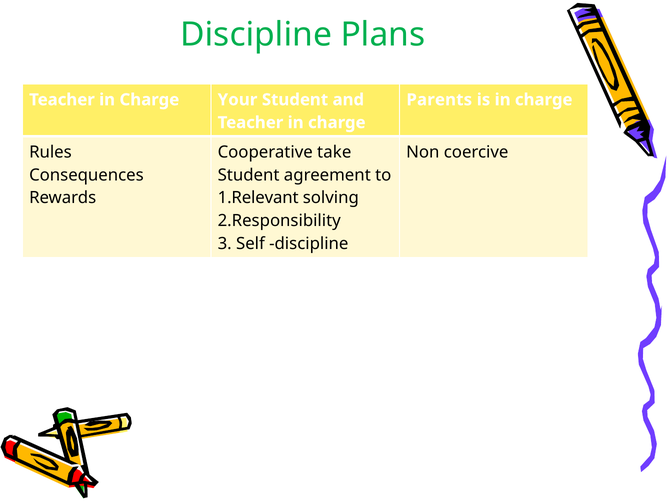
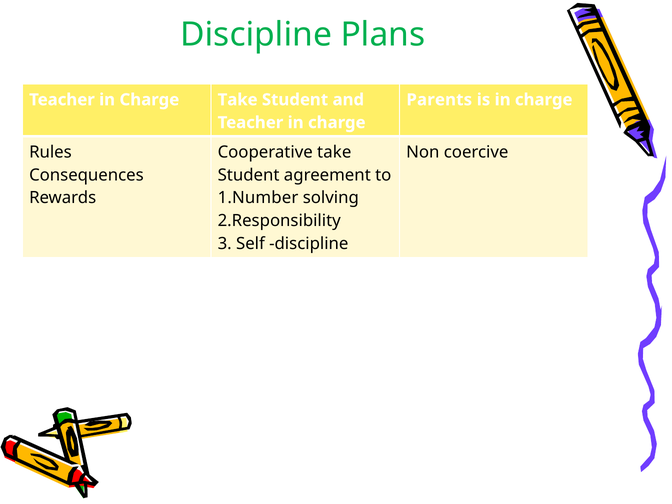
Charge Your: Your -> Take (238, 100)
1.Relevant: 1.Relevant -> 1.Number (258, 198)
